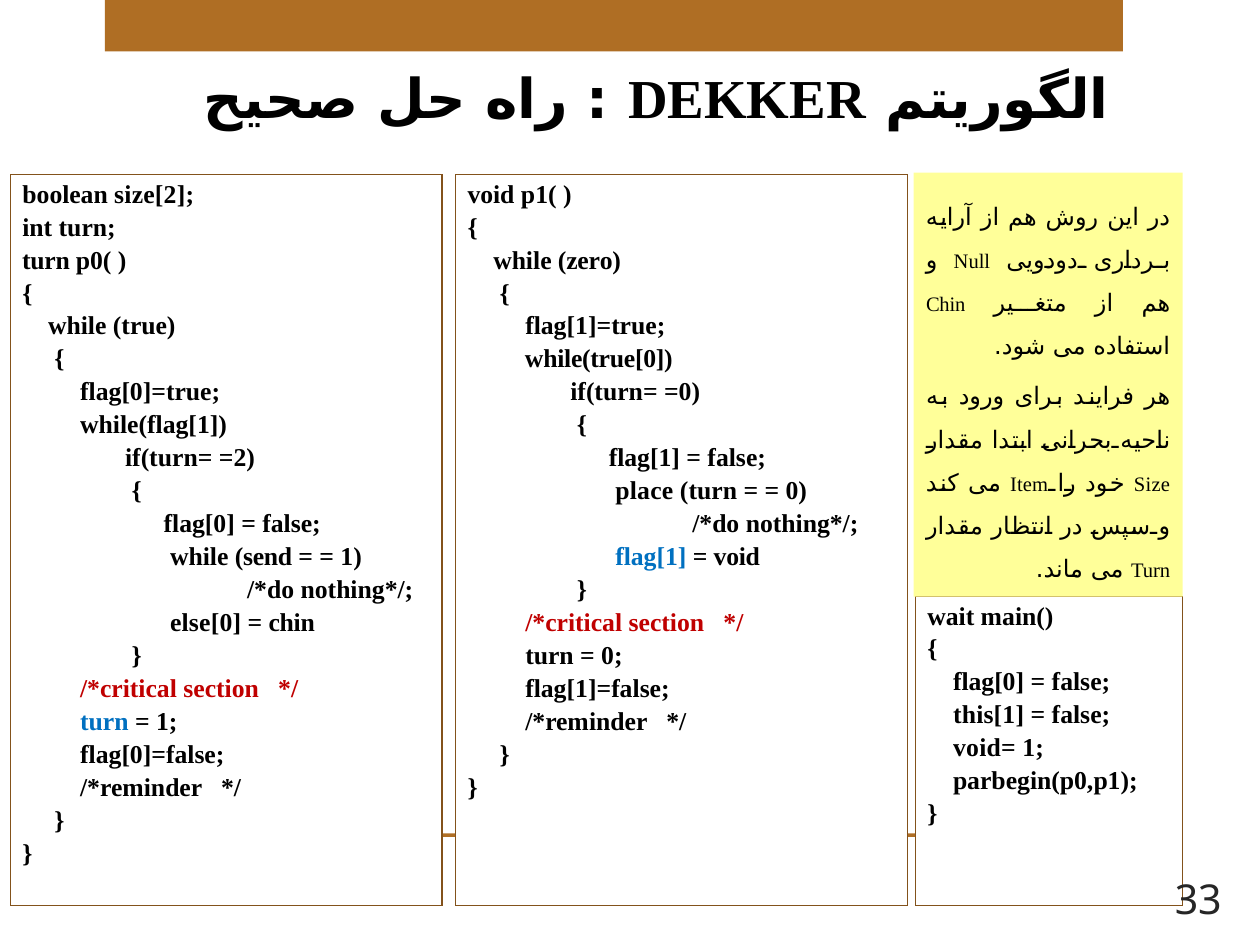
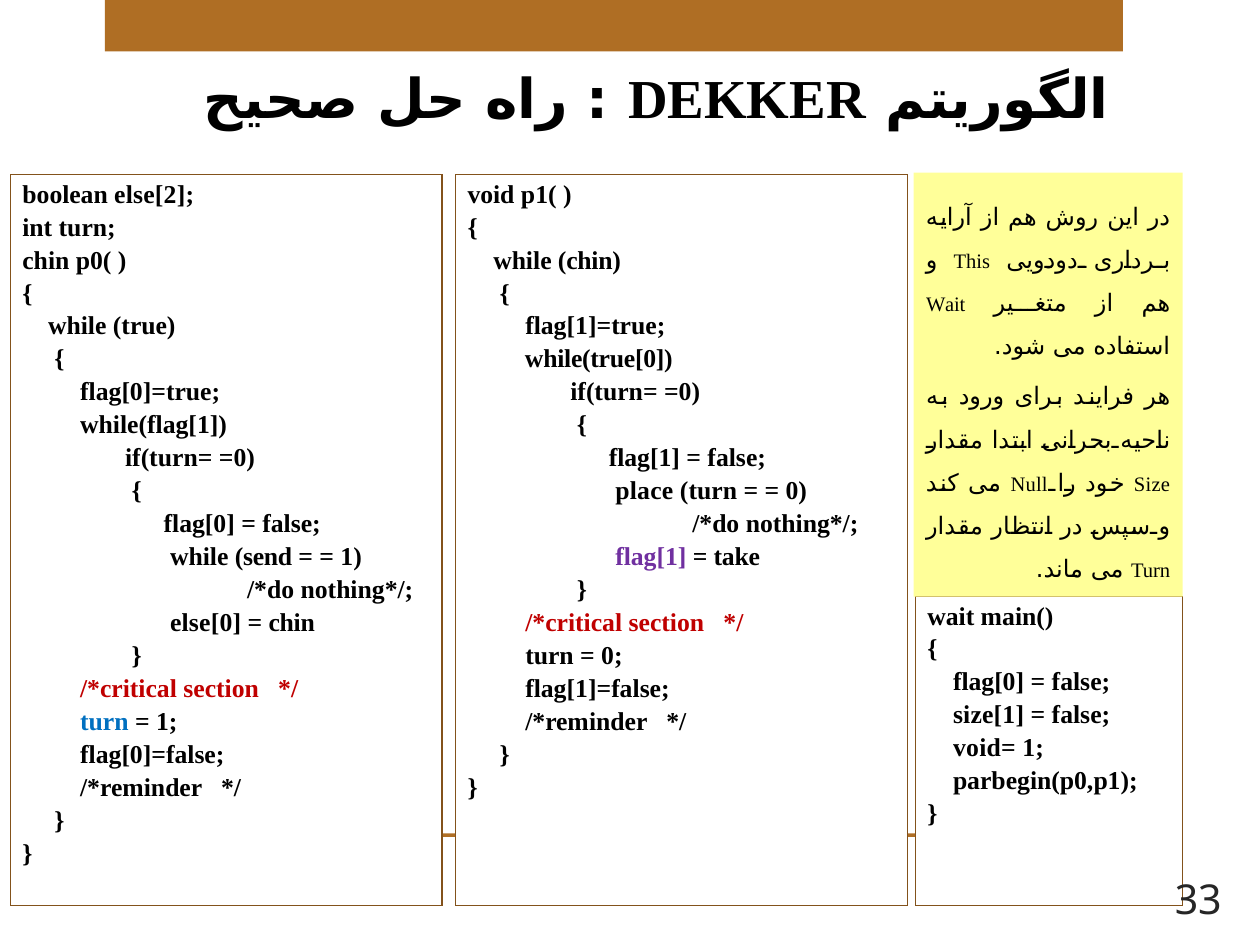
size[2: size[2 -> else[2 (154, 195)
turn: turn -> chin (46, 260)
while zero: zero -> chin (589, 260)
Null: Null -> This (972, 261)
Chin: Chin -> Wait (946, 305)
=2: =2 -> =0 (237, 458)
Item: Item -> Null (1029, 484)
flag[1 colour: blue -> purple (651, 557)
void: void -> take (737, 557)
this[1: this[1 -> size[1 (989, 715)
